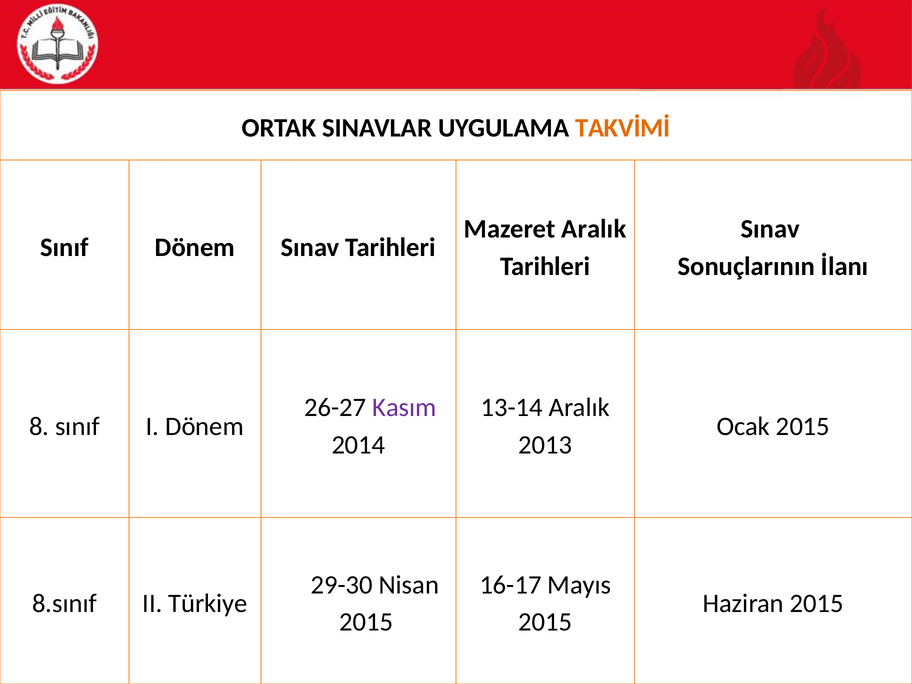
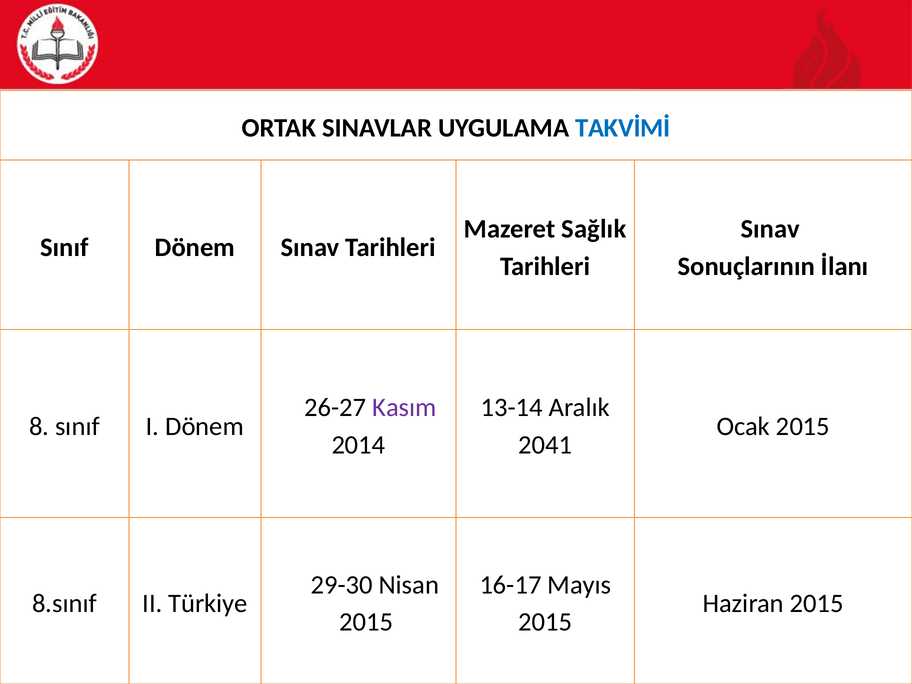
TAKVİMİ colour: orange -> blue (623, 128)
Mazeret Aralık: Aralık -> Sağlık (594, 229)
2013: 2013 -> 2041 (545, 445)
